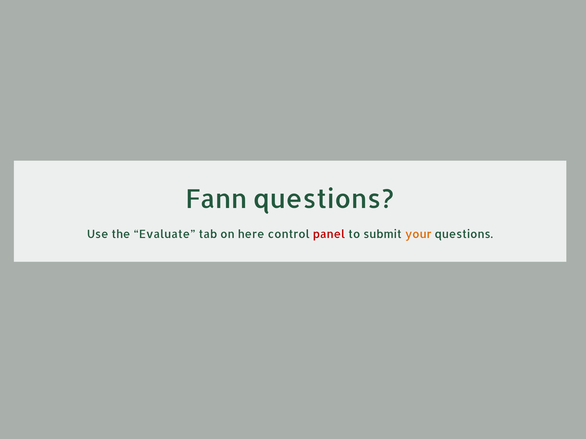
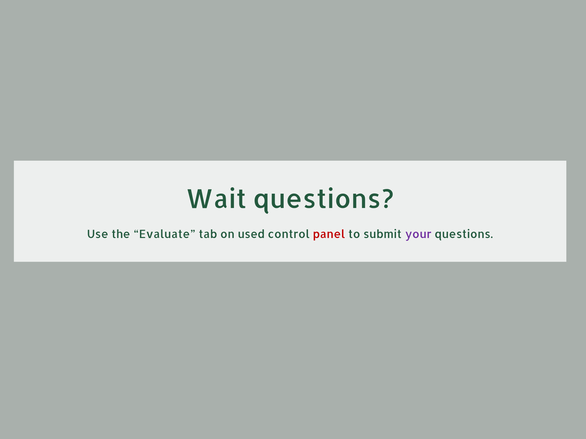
Fann: Fann -> Wait (216, 200)
here: here -> used (251, 235)
your colour: orange -> purple (418, 235)
